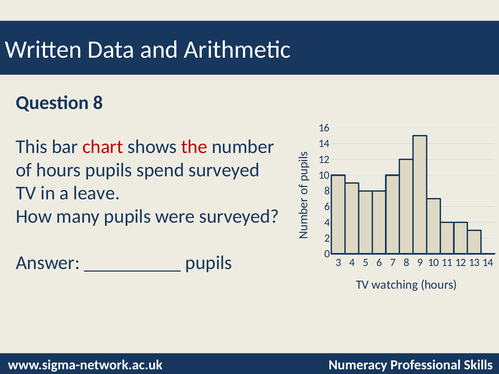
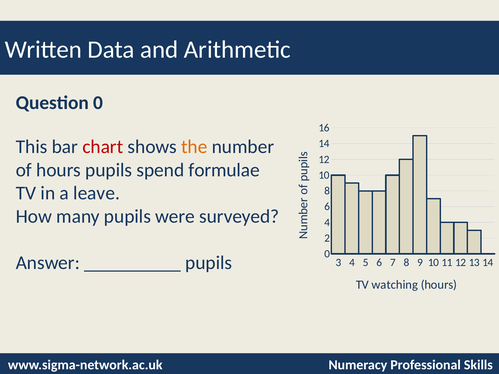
Question 8: 8 -> 0 (98, 103)
the colour: red -> orange (194, 147)
spend surveyed: surveyed -> formulae (224, 170)
